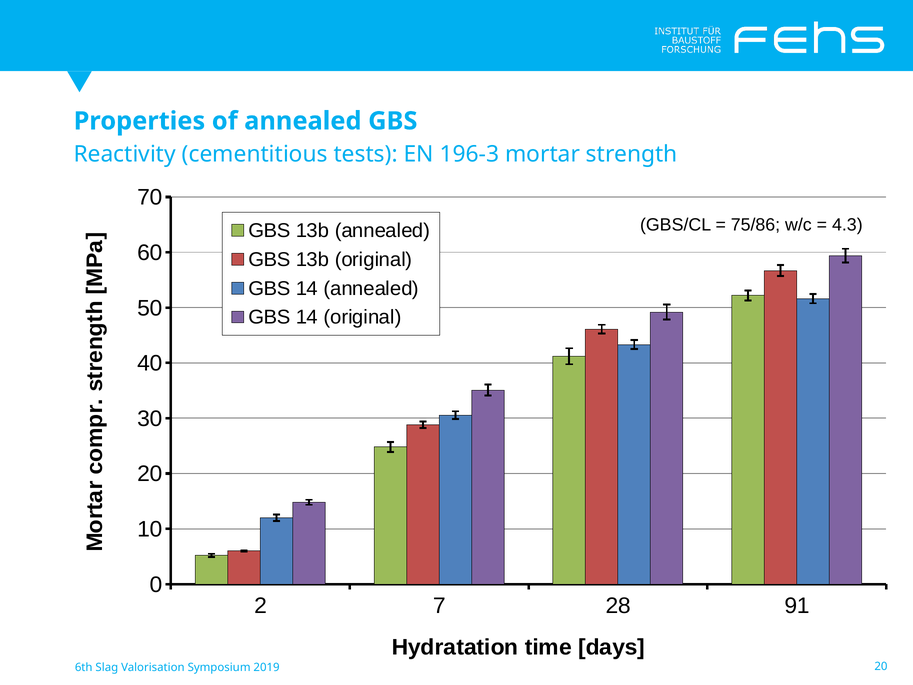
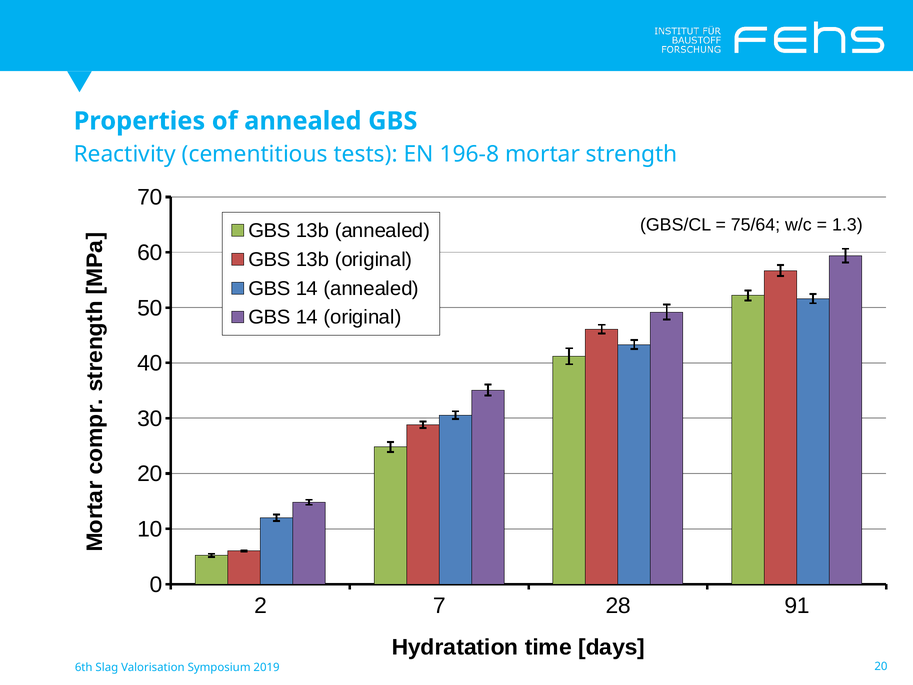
196-3: 196-3 -> 196-8 (469, 154)
75/86: 75/86 -> 75/64 (755, 225)
4.3: 4.3 -> 1.3 (847, 225)
